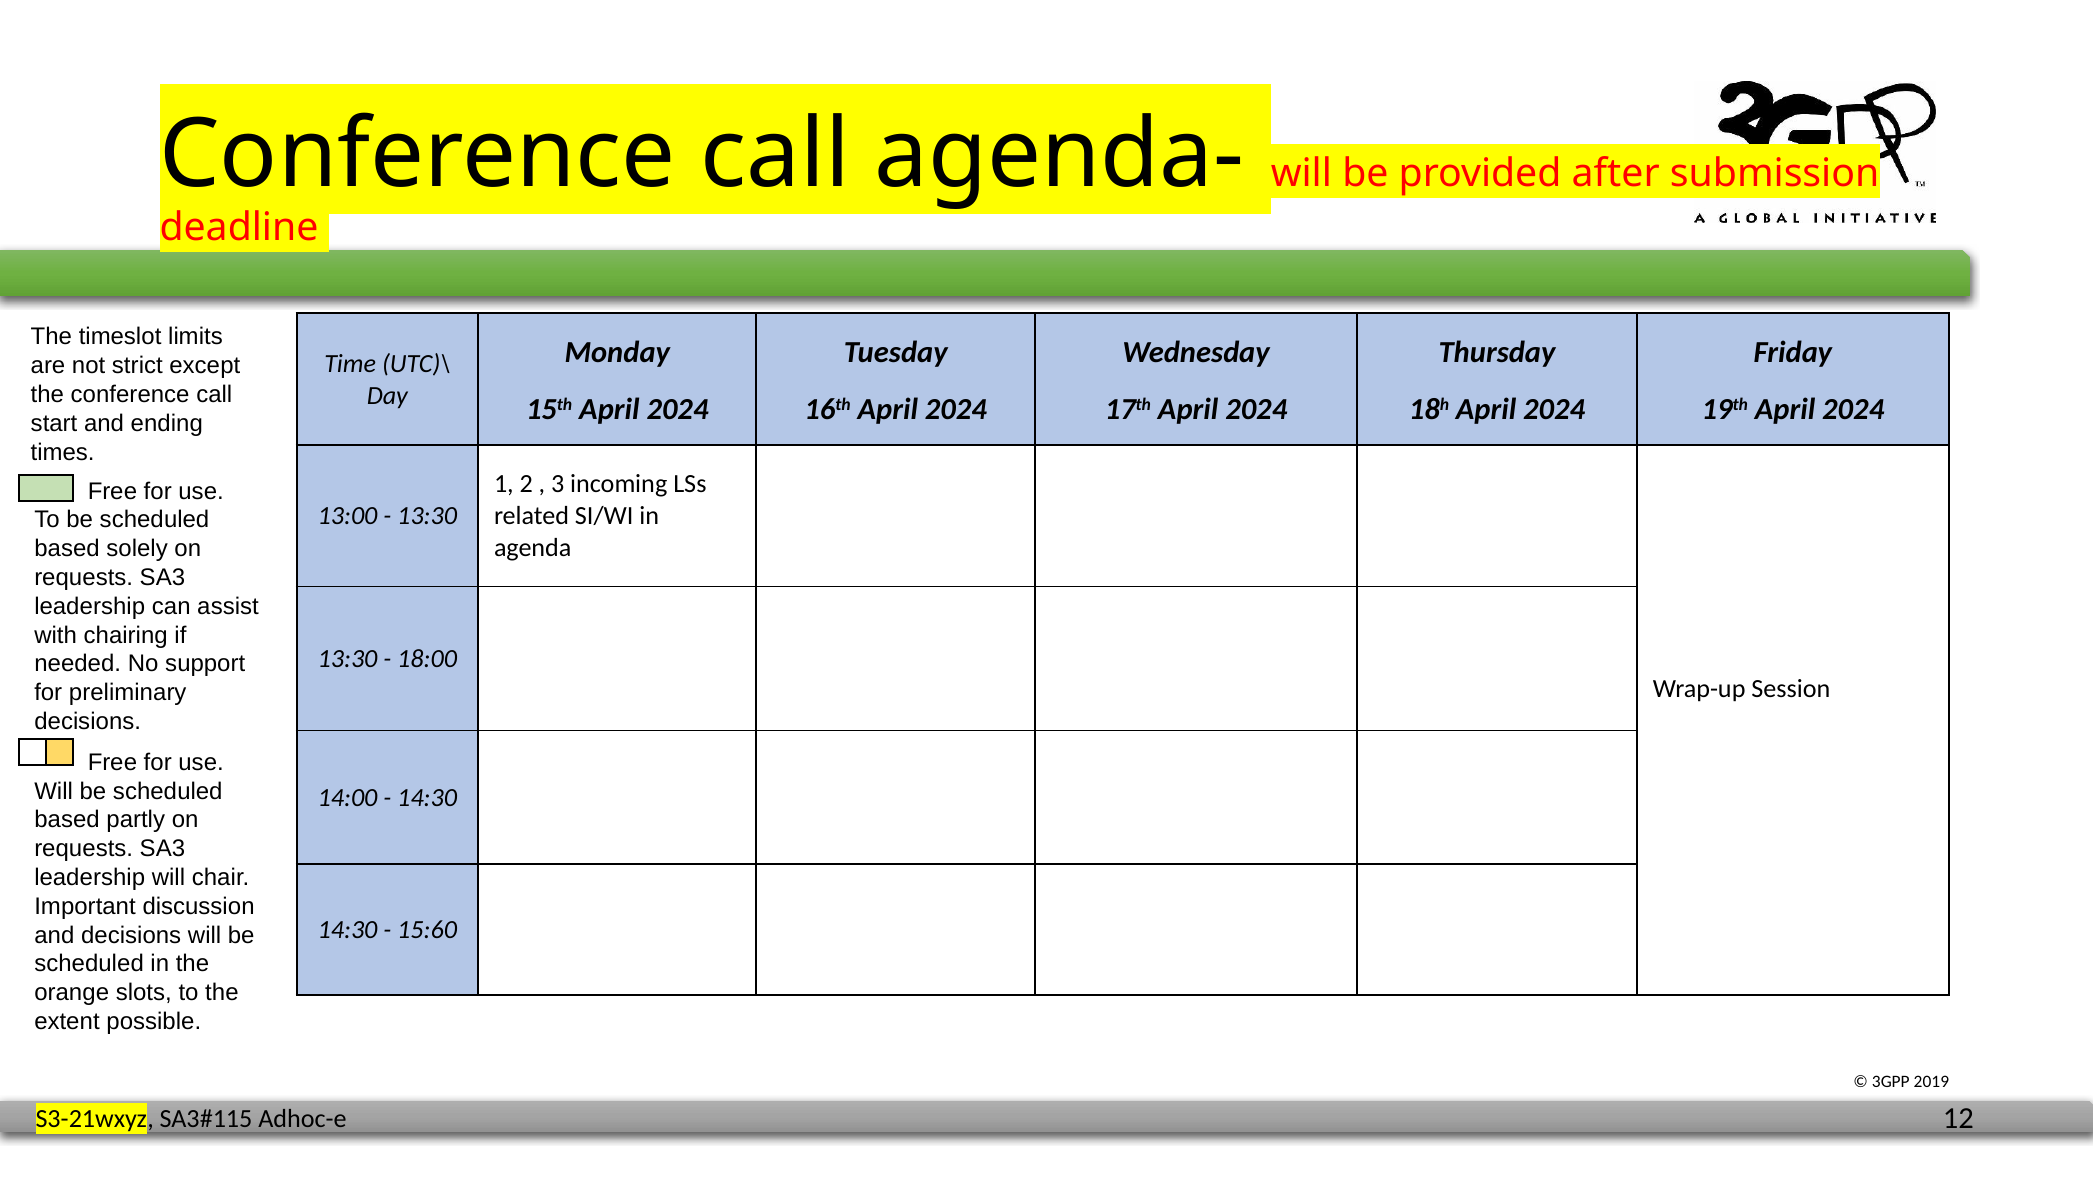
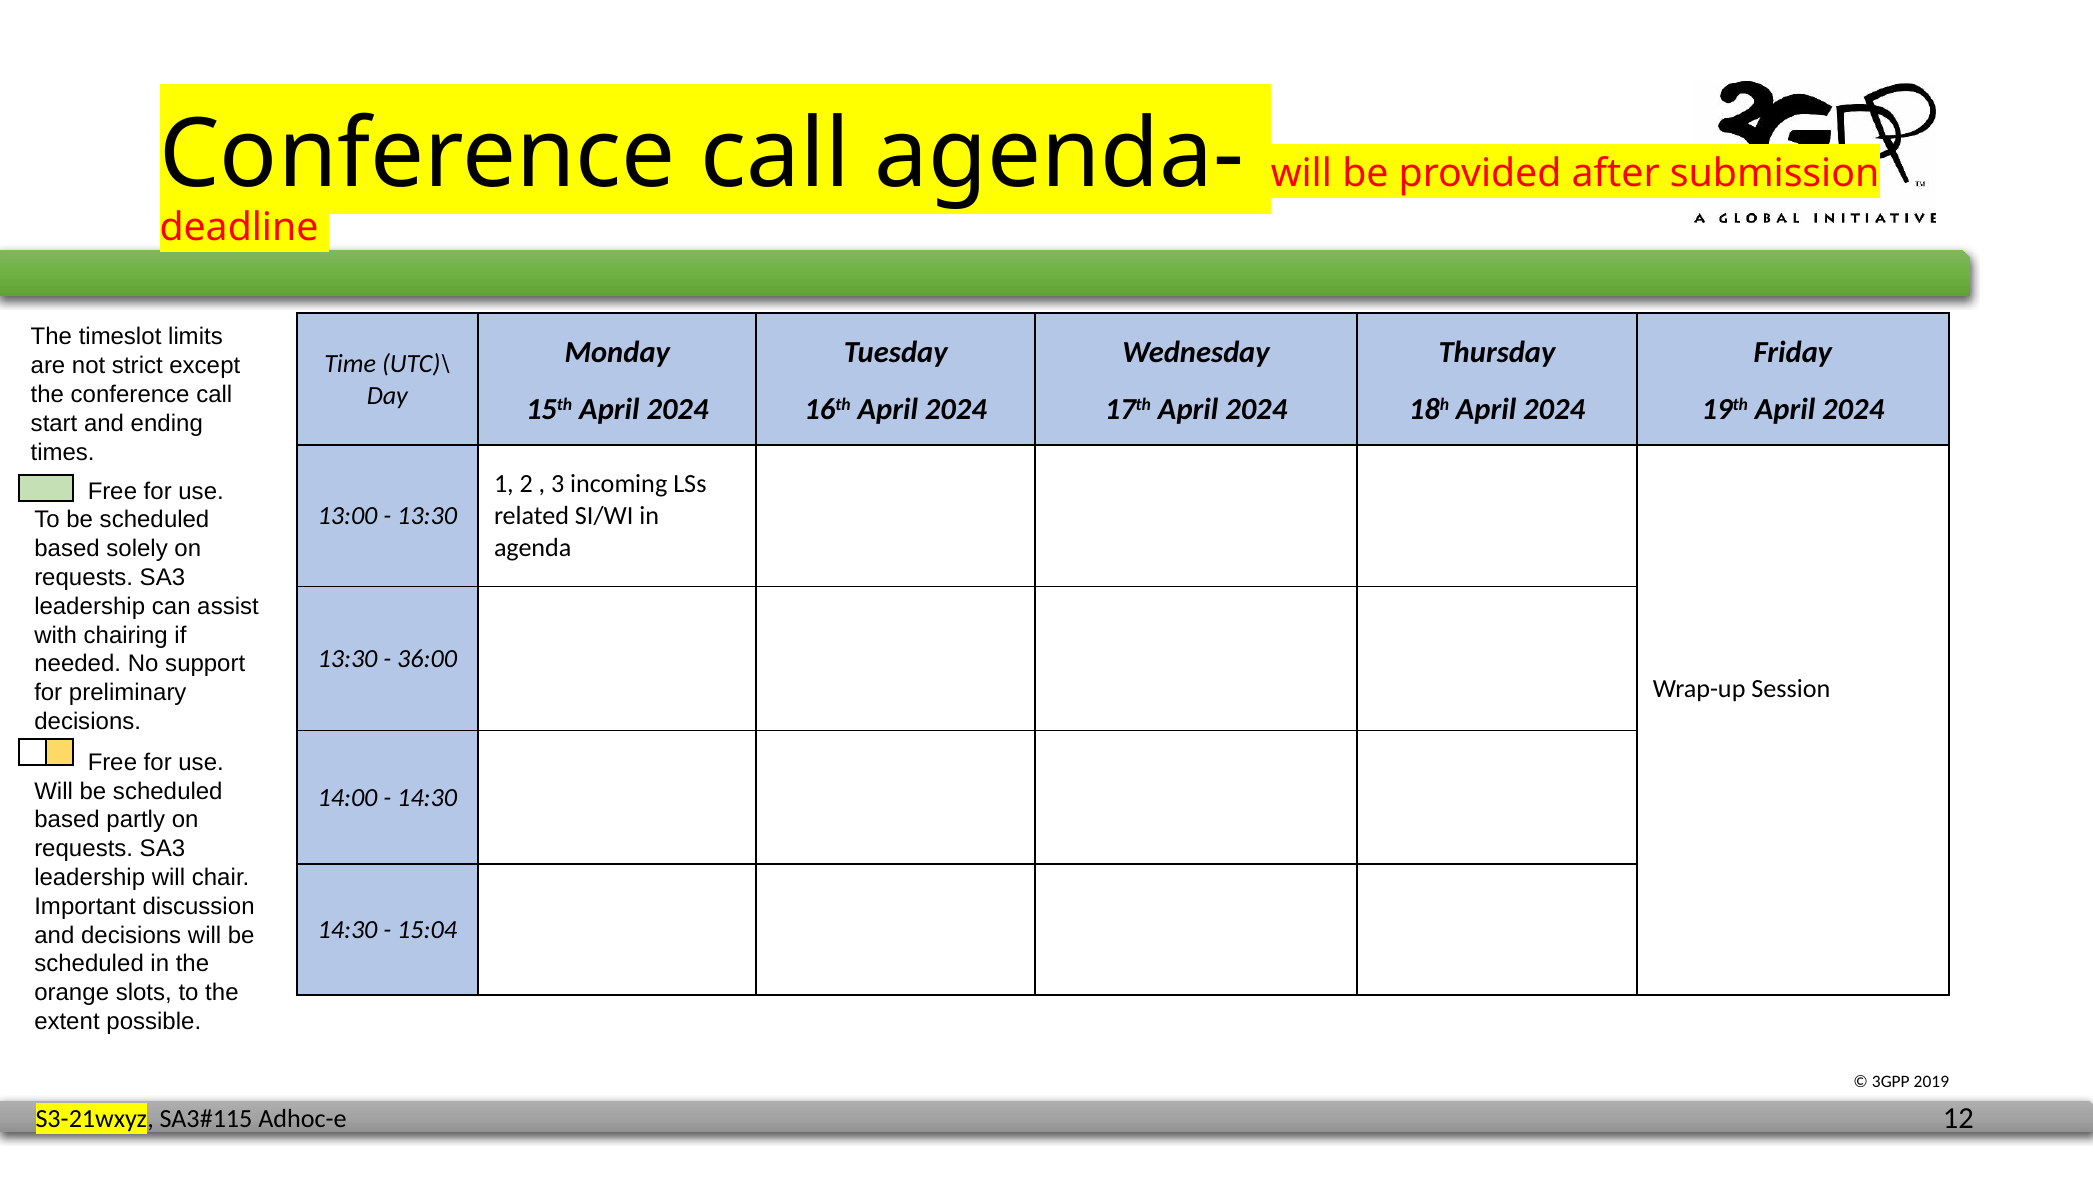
18:00: 18:00 -> 36:00 (427, 659)
15:60: 15:60 -> 15:04 (427, 930)
